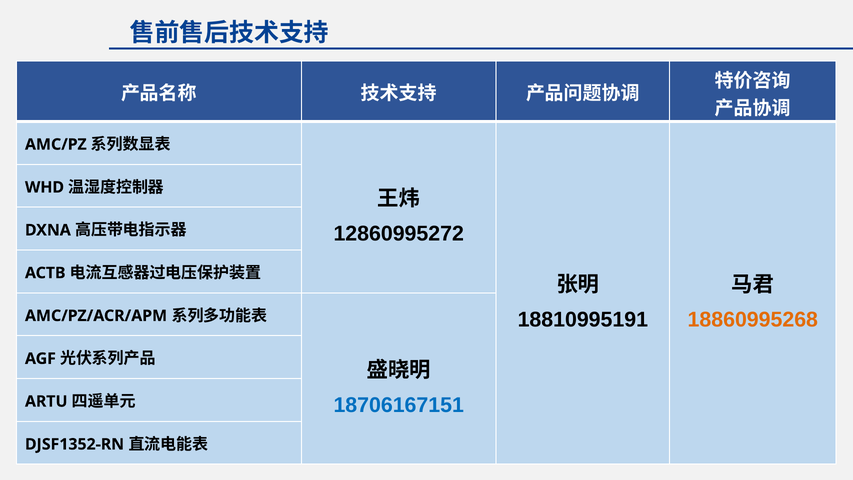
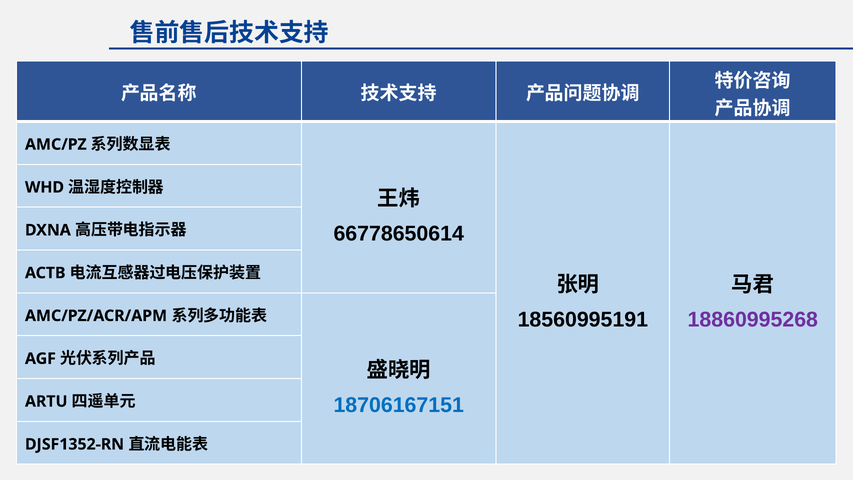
12860995272: 12860995272 -> 66778650614 (399, 234)
18810995191: 18810995191 -> 18560995191 (583, 319)
18860995268 colour: orange -> purple (753, 319)
